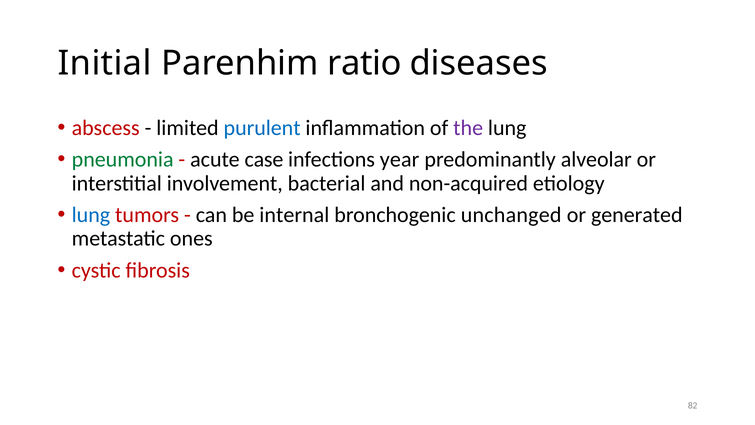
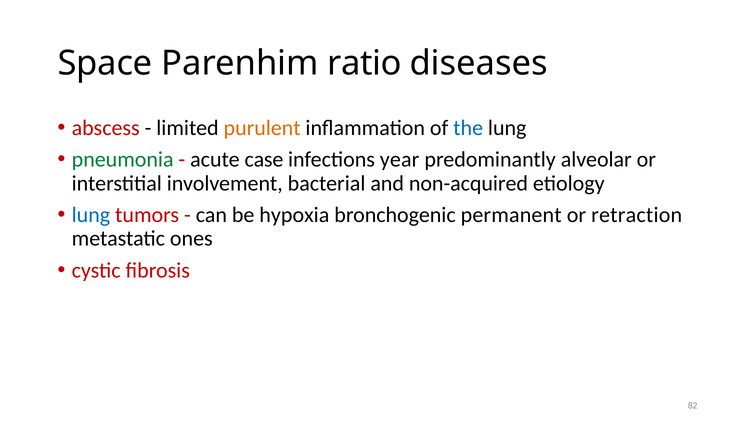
Initial: Initial -> Space (105, 63)
purulent colour: blue -> orange (262, 128)
the colour: purple -> blue (468, 128)
internal: internal -> hypoxia (294, 215)
unchanged: unchanged -> permanent (511, 215)
generated: generated -> retraction (637, 215)
